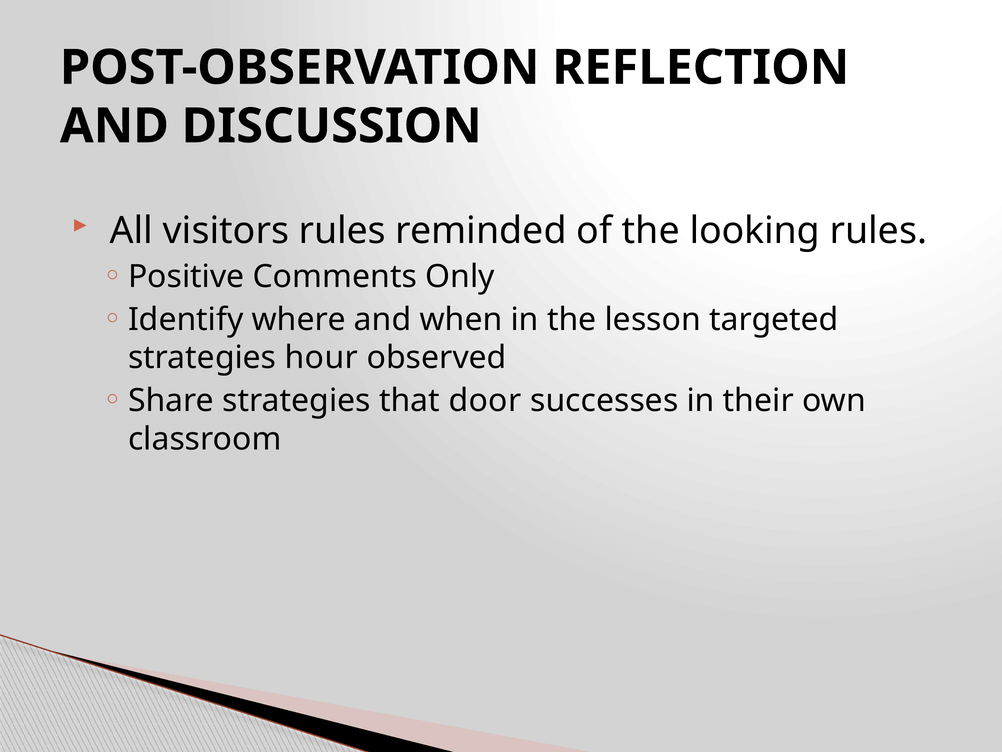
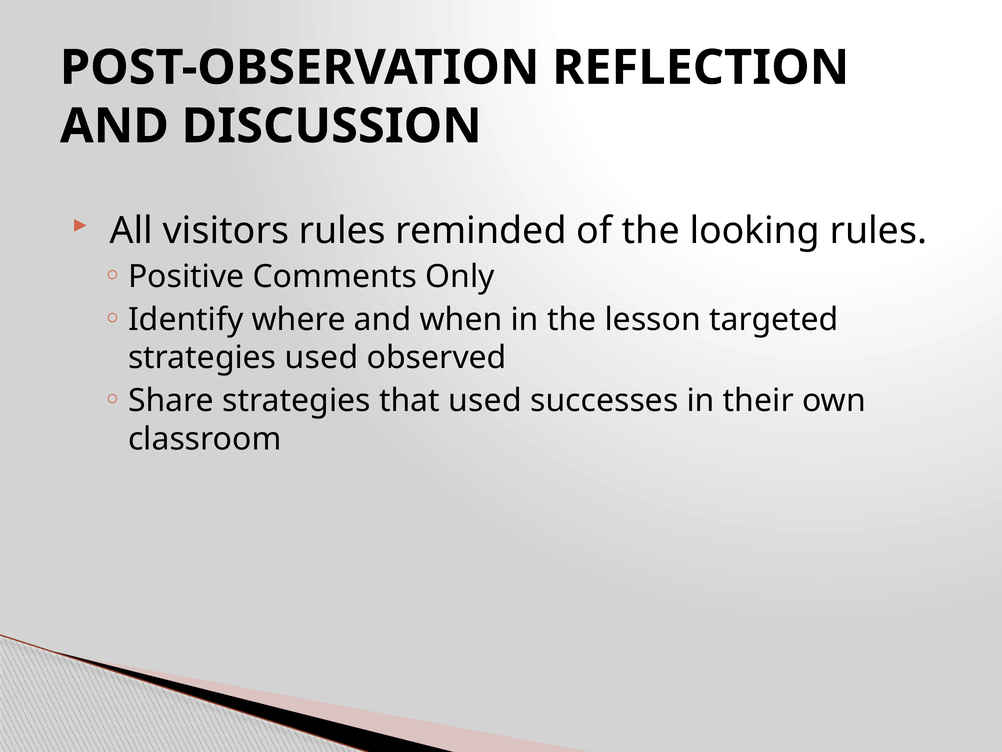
strategies hour: hour -> used (321, 358)
that door: door -> used (485, 401)
